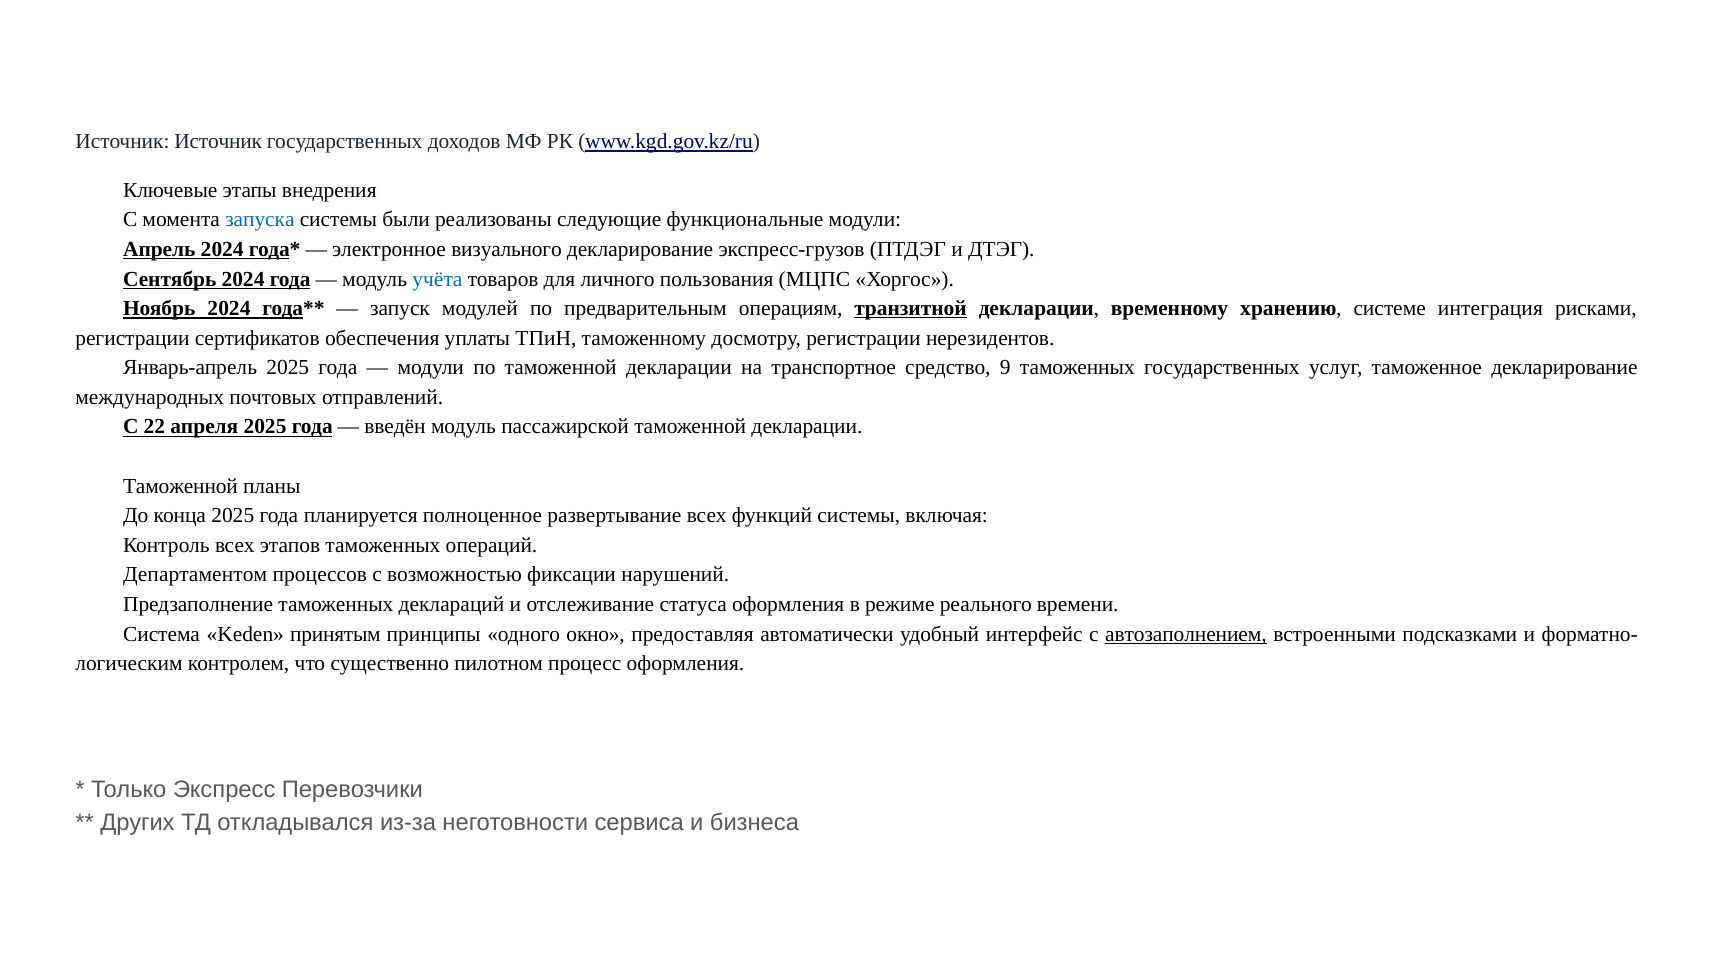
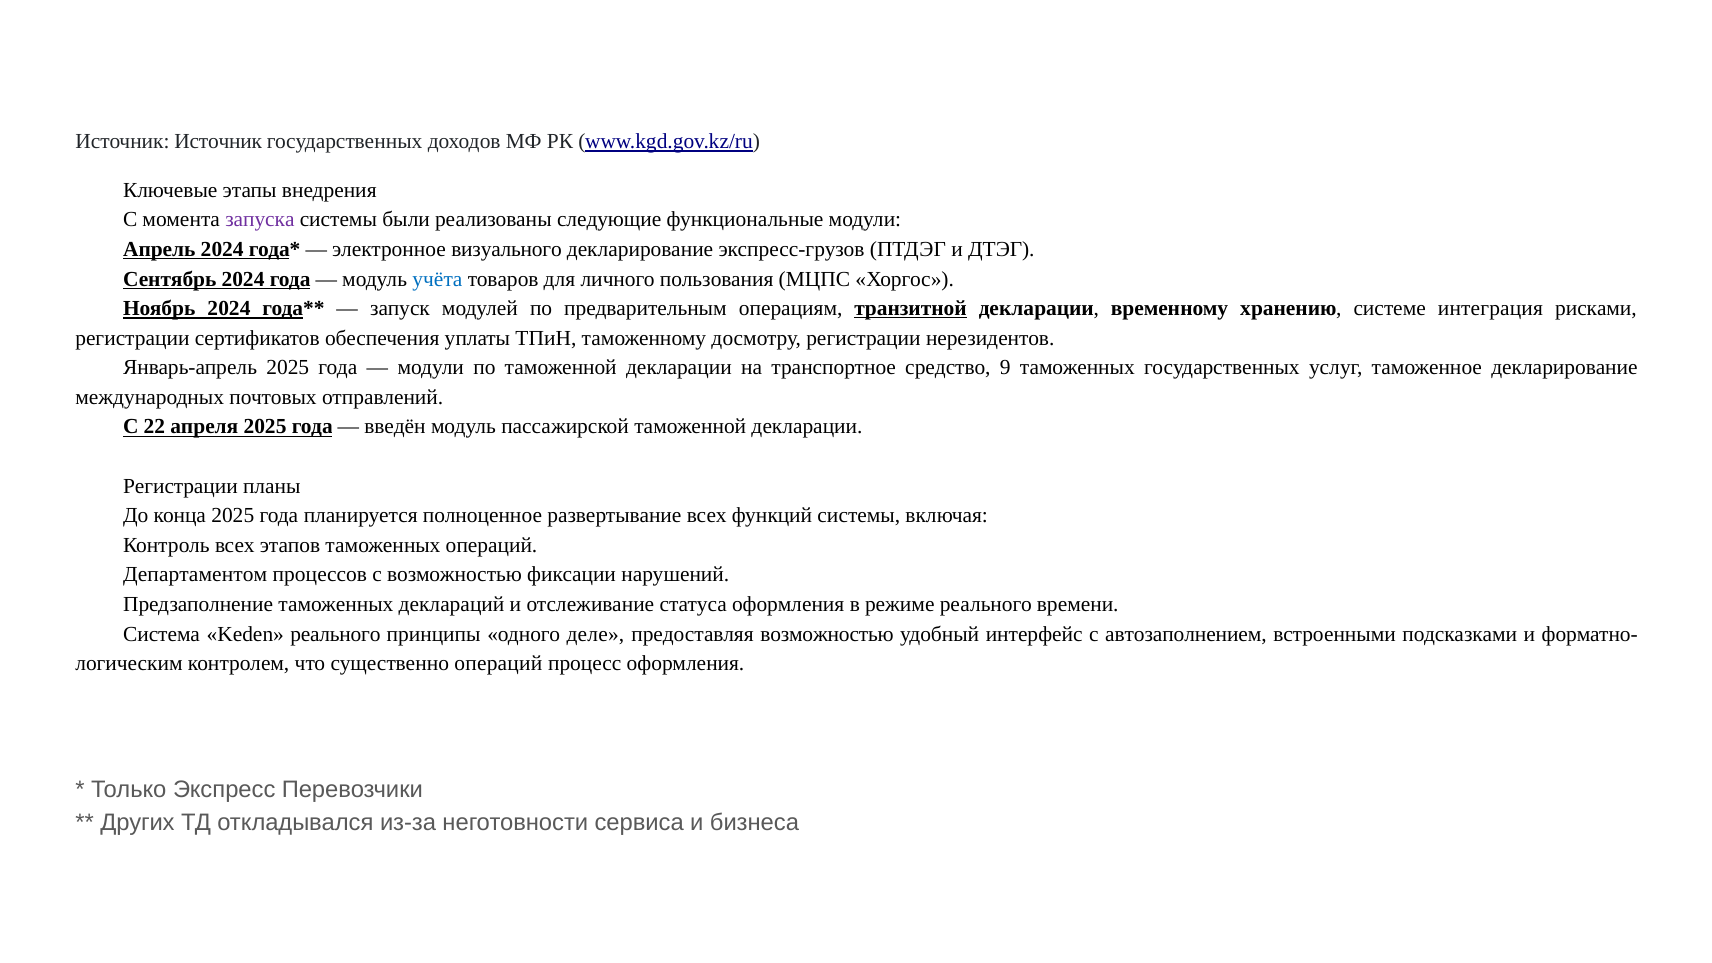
запуска colour: blue -> purple (260, 220)
Таможенной: Таможенной -> Регистрации (180, 486)
Keden принятым: принятым -> реального (335, 634)
окно: окно -> деле (595, 634)
предоставляя автоматически: автоматически -> возможностью (827, 634)
автозаполнением underline: present -> none (1186, 634)
существенно пилотном: пилотном -> операций (498, 664)
